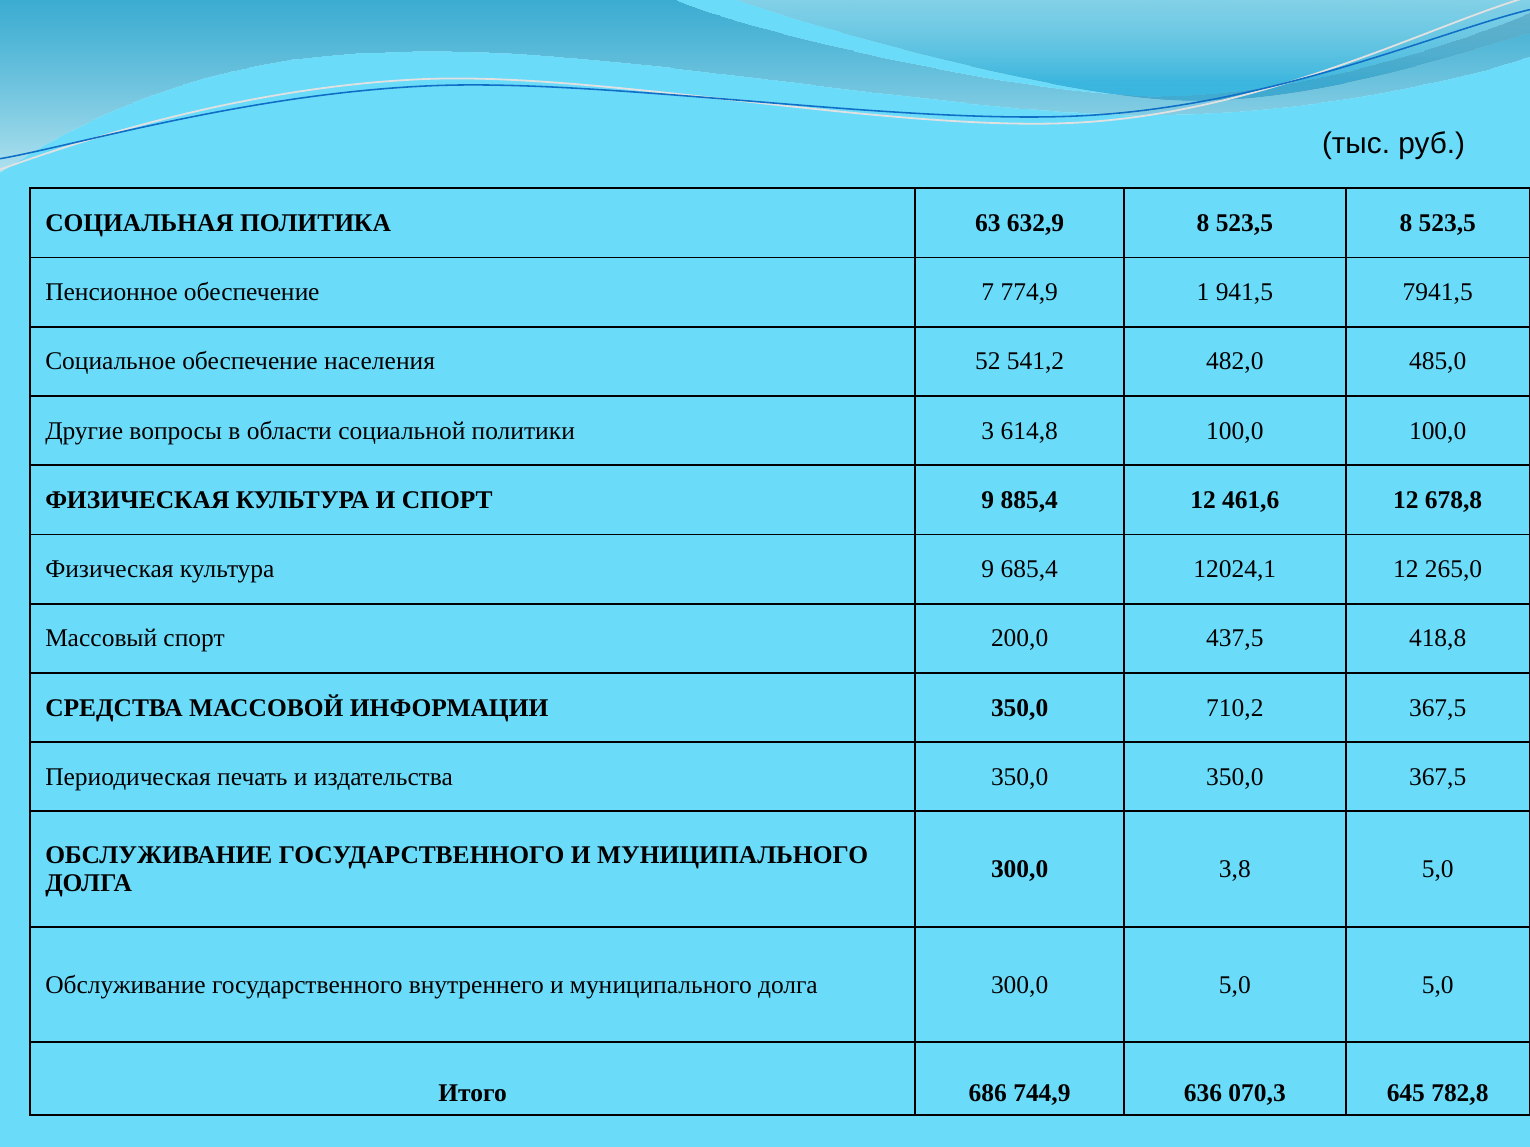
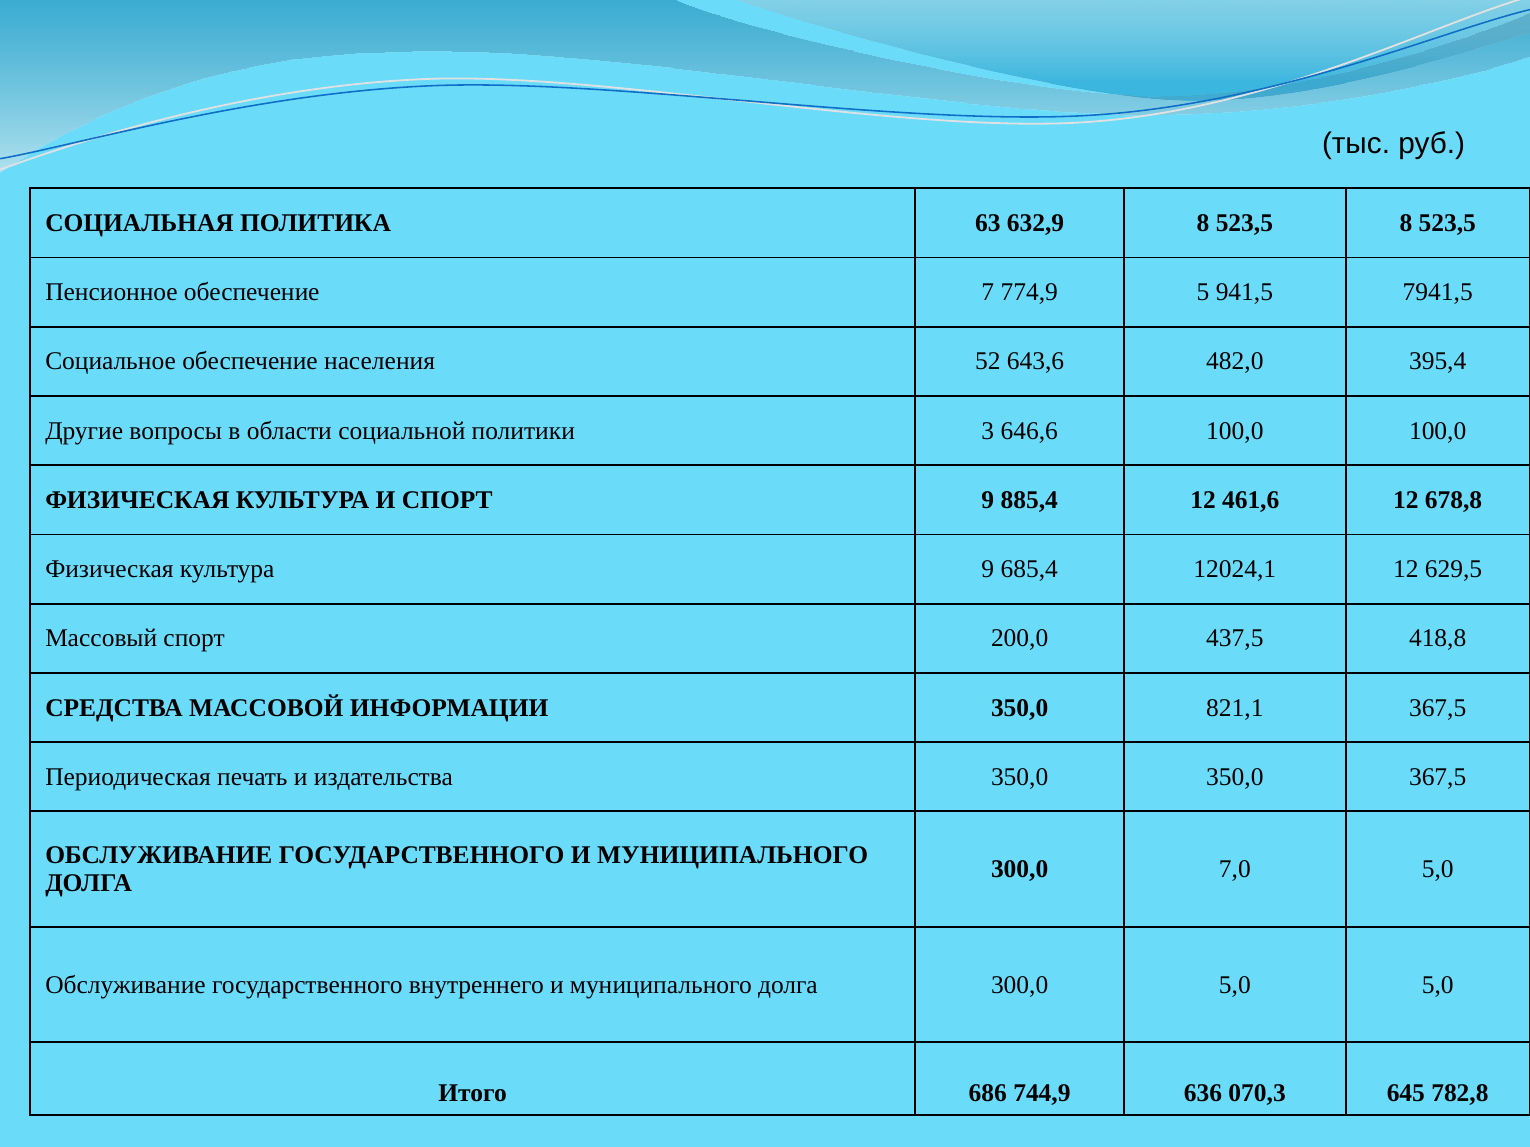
1: 1 -> 5 (1203, 292)
541,2: 541,2 -> 643,6 (1036, 362)
485,0: 485,0 -> 395,4 (1438, 362)
614,8: 614,8 -> 646,6 (1029, 431)
265,0: 265,0 -> 629,5 (1454, 569)
710,2: 710,2 -> 821,1 (1235, 708)
3,8: 3,8 -> 7,0 (1235, 870)
